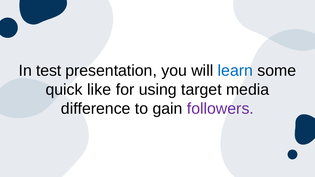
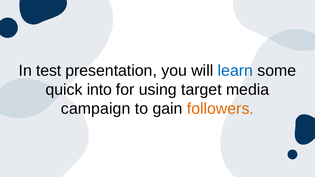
like: like -> into (99, 90)
difference: difference -> campaign (96, 109)
followers colour: purple -> orange (220, 109)
